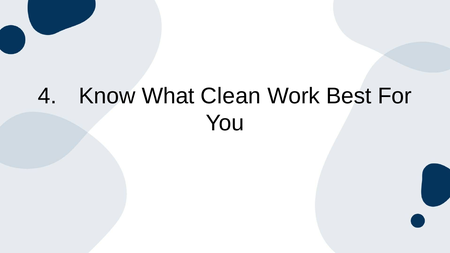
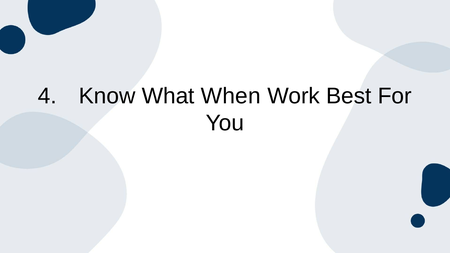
Clean: Clean -> When (231, 96)
